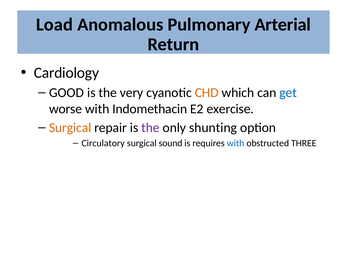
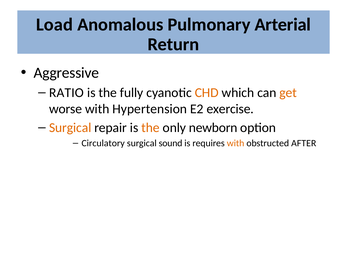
Cardiology: Cardiology -> Aggressive (66, 73)
GOOD: GOOD -> RATIO (67, 93)
very: very -> fully (132, 93)
get colour: blue -> orange (288, 93)
Indomethacin: Indomethacin -> Hypertension (150, 109)
the colour: purple -> orange (150, 128)
shunting: shunting -> newborn (213, 128)
with colour: blue -> orange (236, 143)
THREE: THREE -> AFTER (304, 143)
